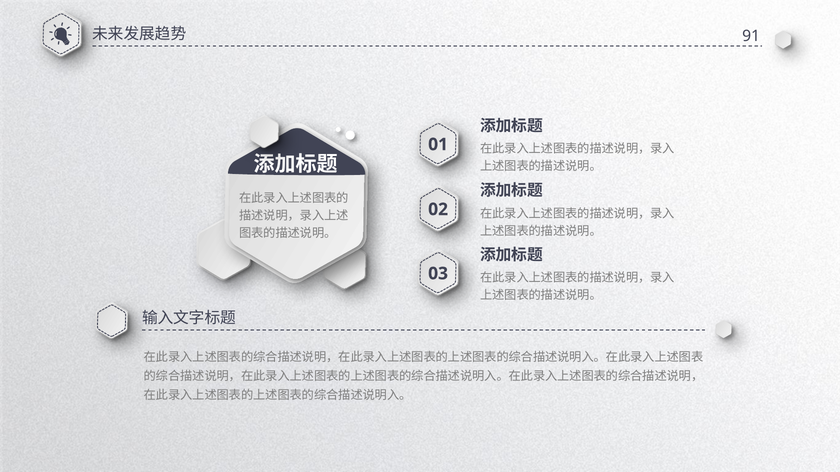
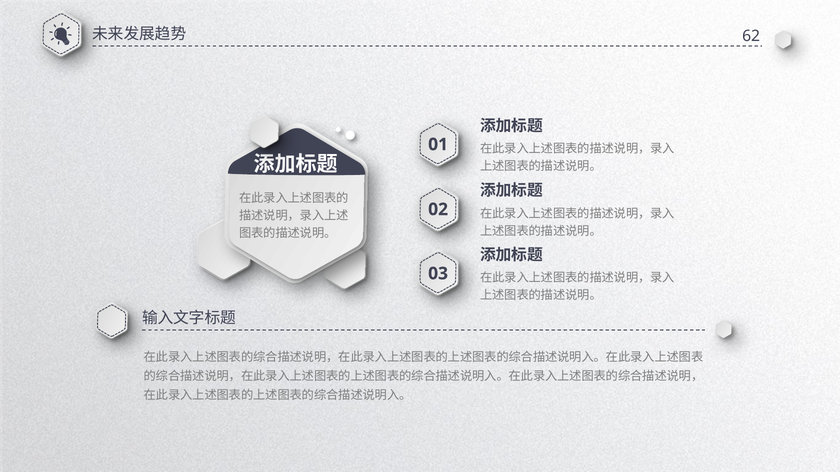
91: 91 -> 62 (751, 36)
